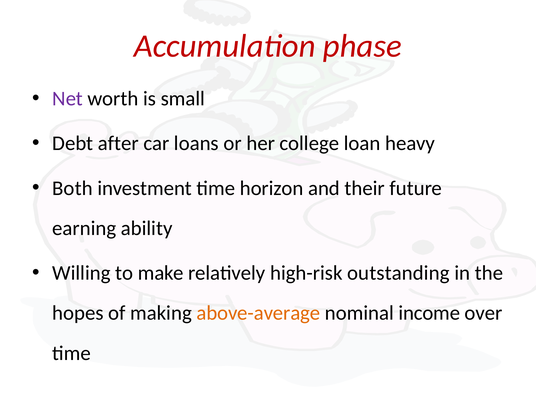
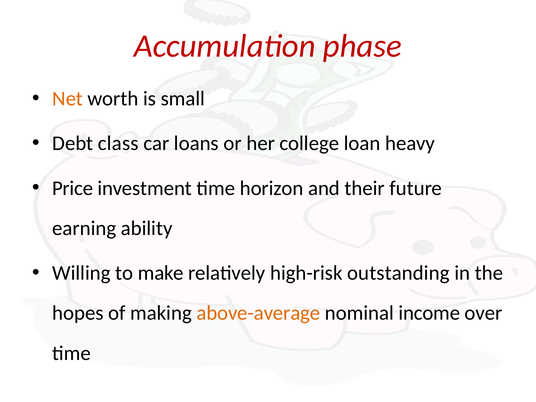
Net colour: purple -> orange (68, 99)
after: after -> class (118, 143)
Both: Both -> Price (73, 188)
